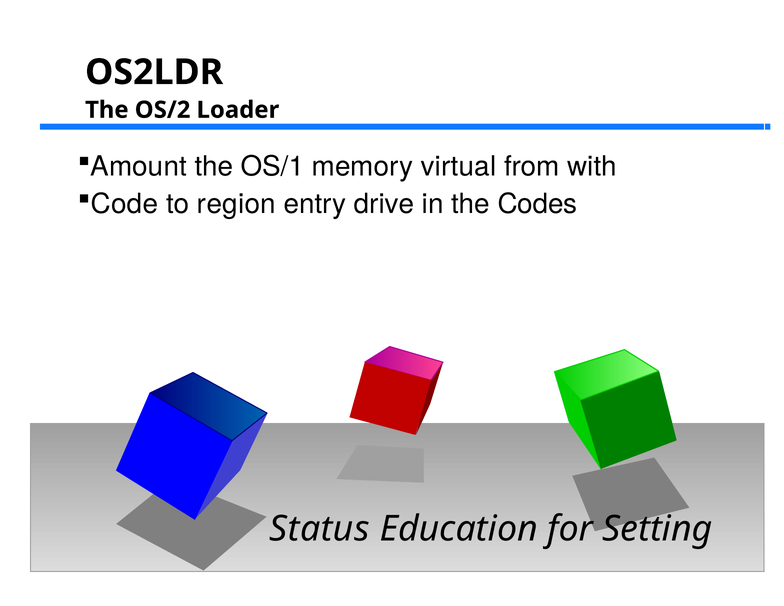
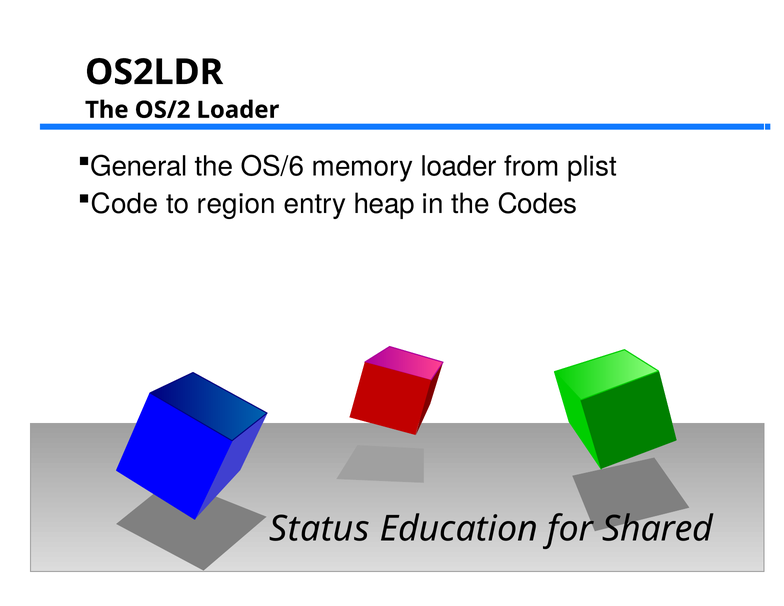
Amount: Amount -> General (139, 167)
OS/1: OS/1 -> OS/6 (272, 167)
memory virtual: virtual -> loader (459, 167)
with: with -> plist (592, 167)
drive: drive -> heap (384, 204)
Setting: Setting -> Shared (658, 529)
